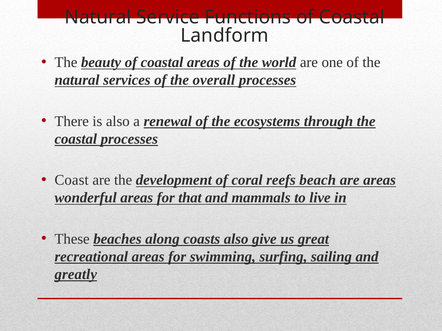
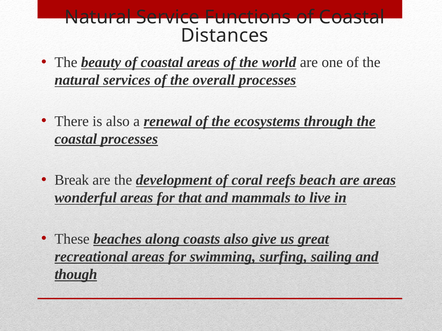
Landform: Landform -> Distances (225, 36)
Coast: Coast -> Break (72, 180)
greatly: greatly -> though (76, 275)
